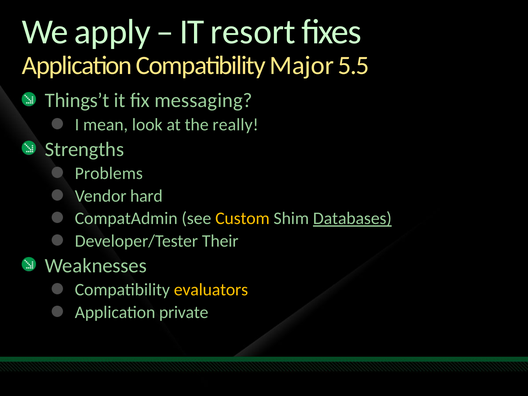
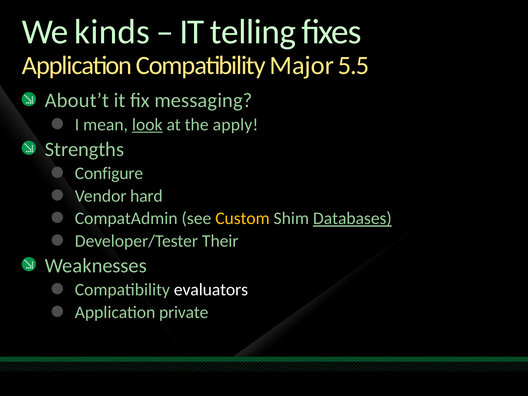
apply: apply -> kinds (112, 32)
resort: resort -> telling (253, 32)
Things’t: Things’t -> About’t (77, 100)
look underline: none -> present (147, 125)
really: really -> apply (236, 125)
Problems: Problems -> Configure (109, 173)
evaluators colour: yellow -> white (211, 290)
